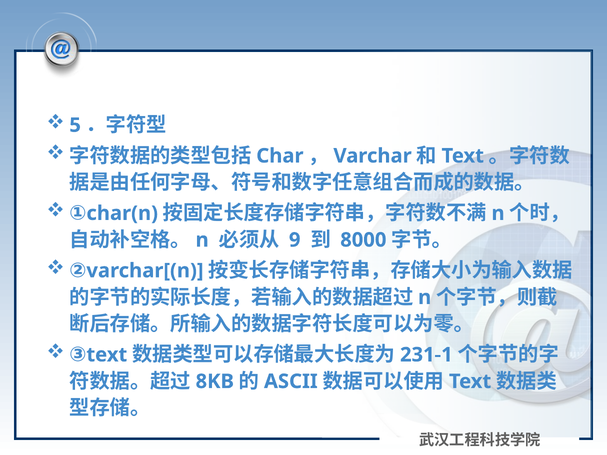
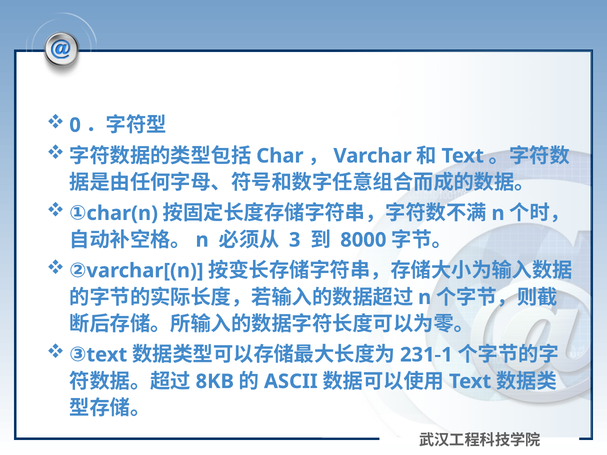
5: 5 -> 0 (75, 125)
9: 9 -> 3 (295, 240)
